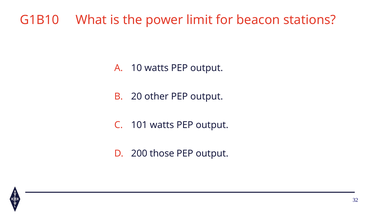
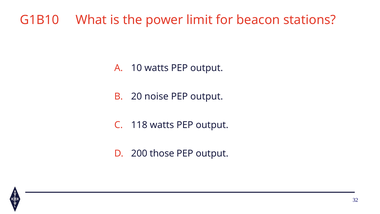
other: other -> noise (156, 96)
101: 101 -> 118 (139, 125)
